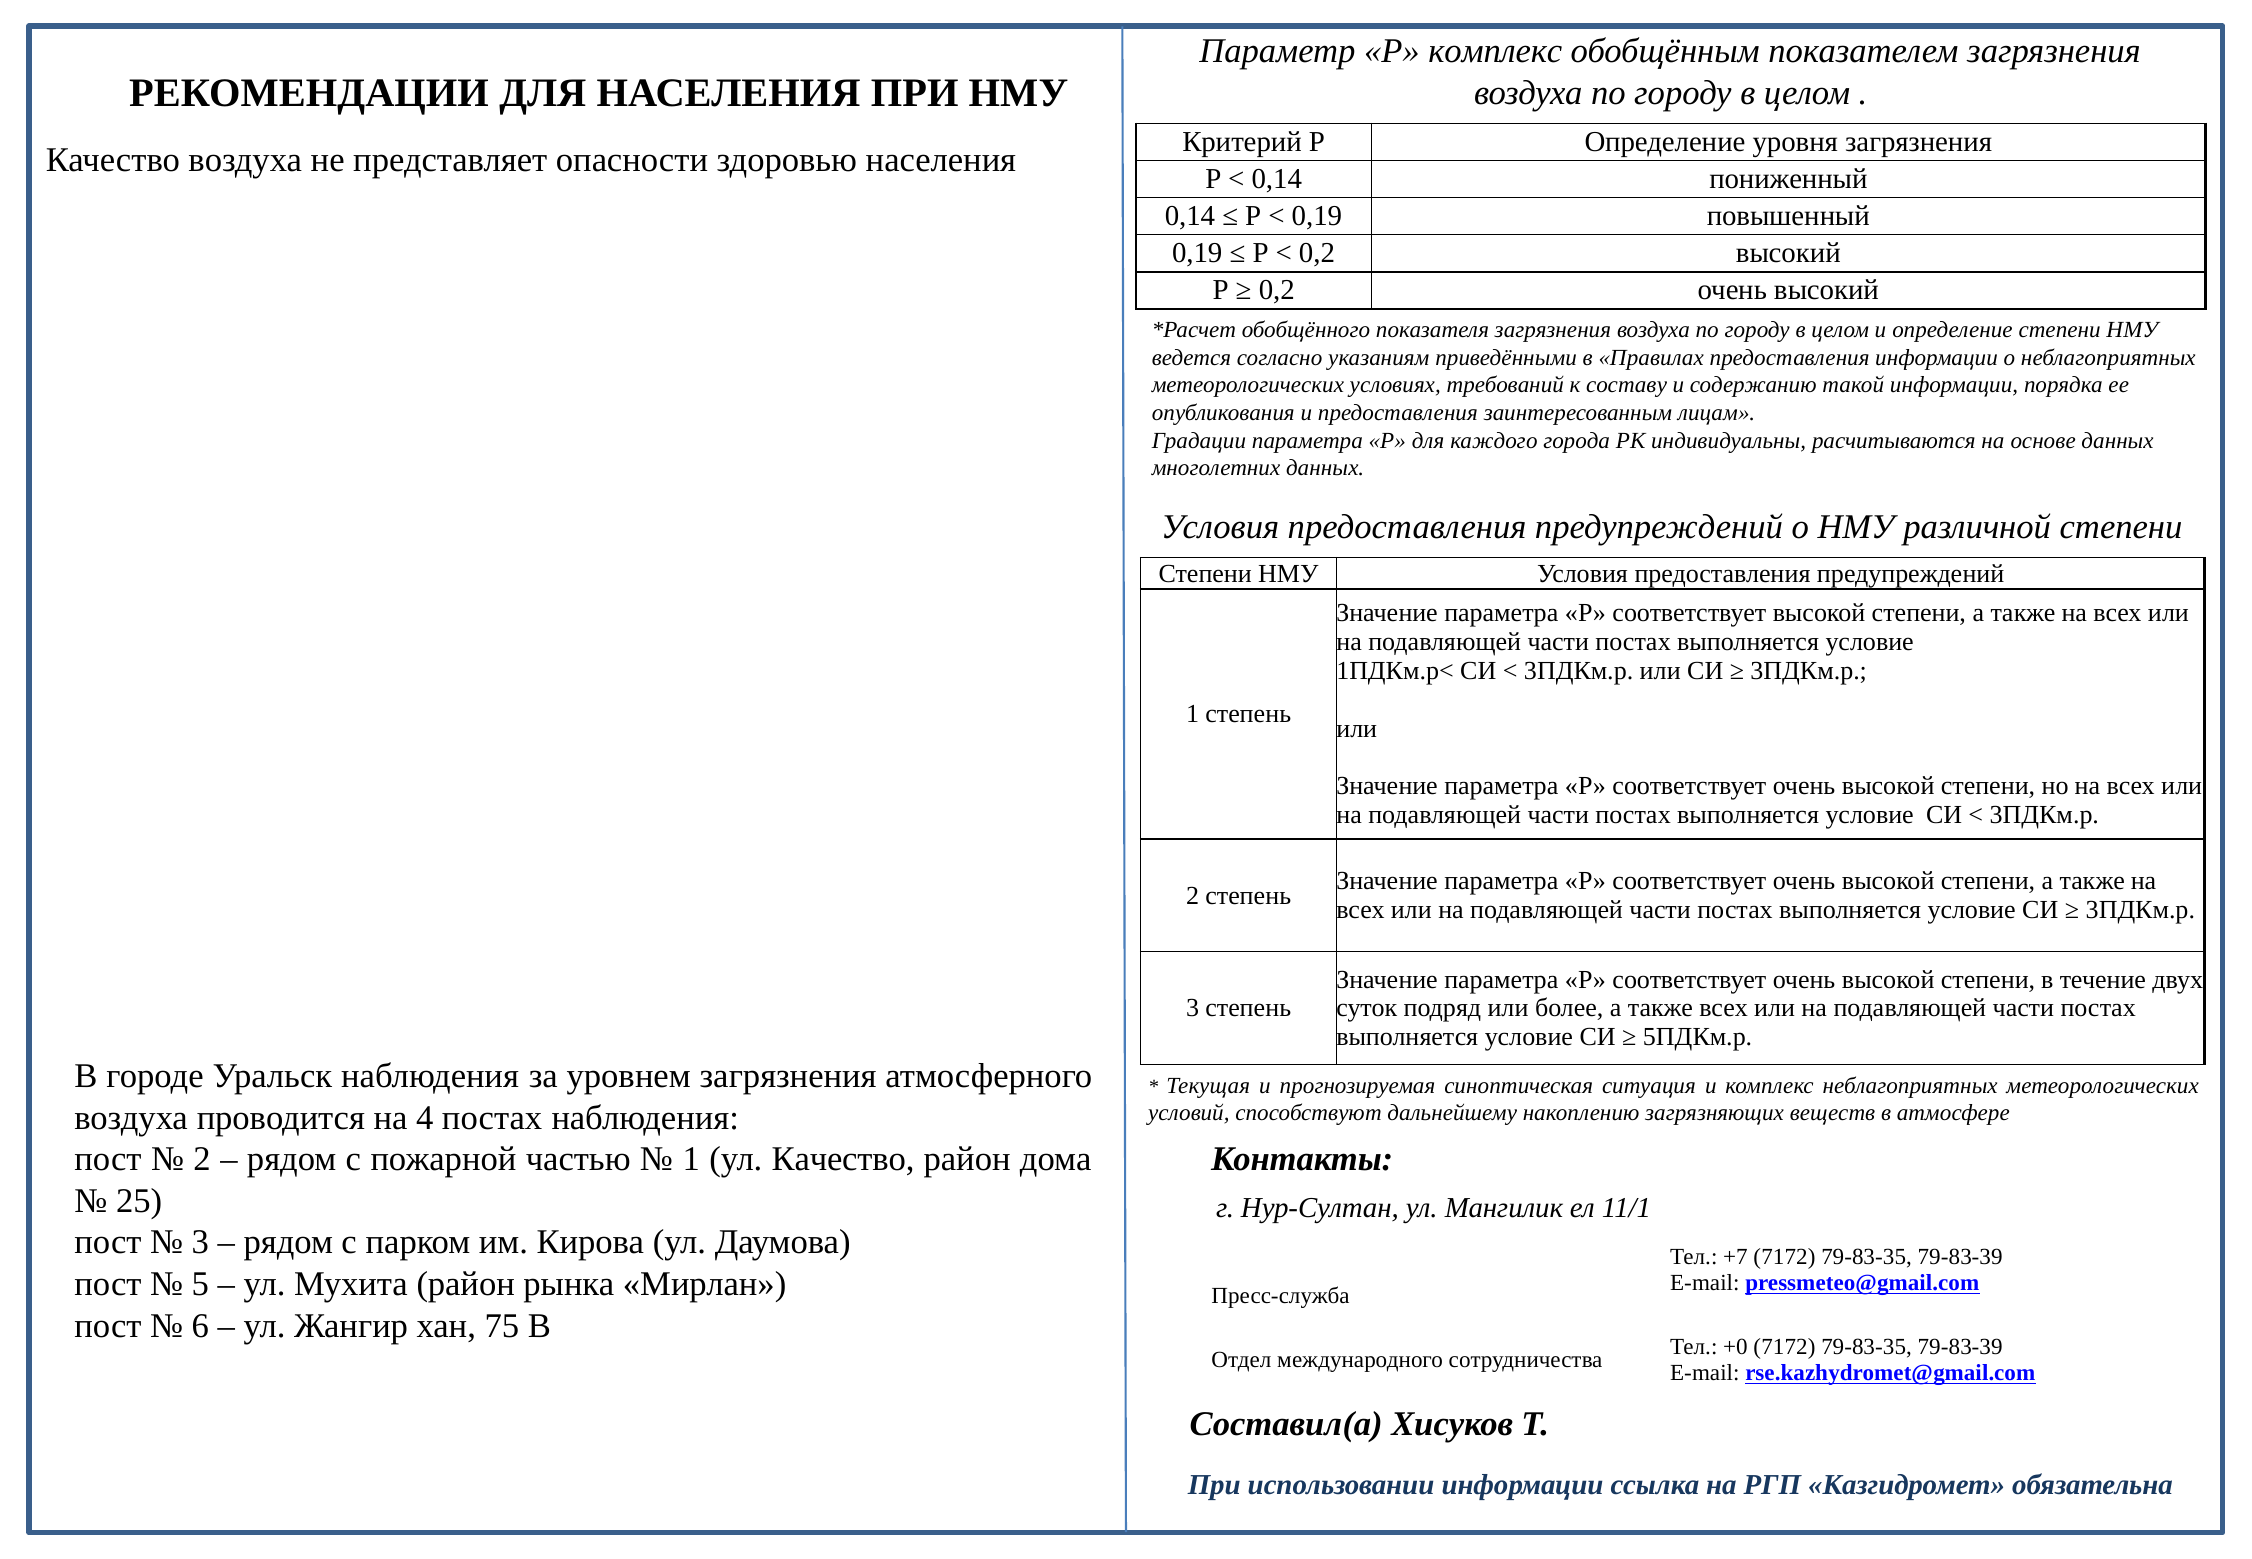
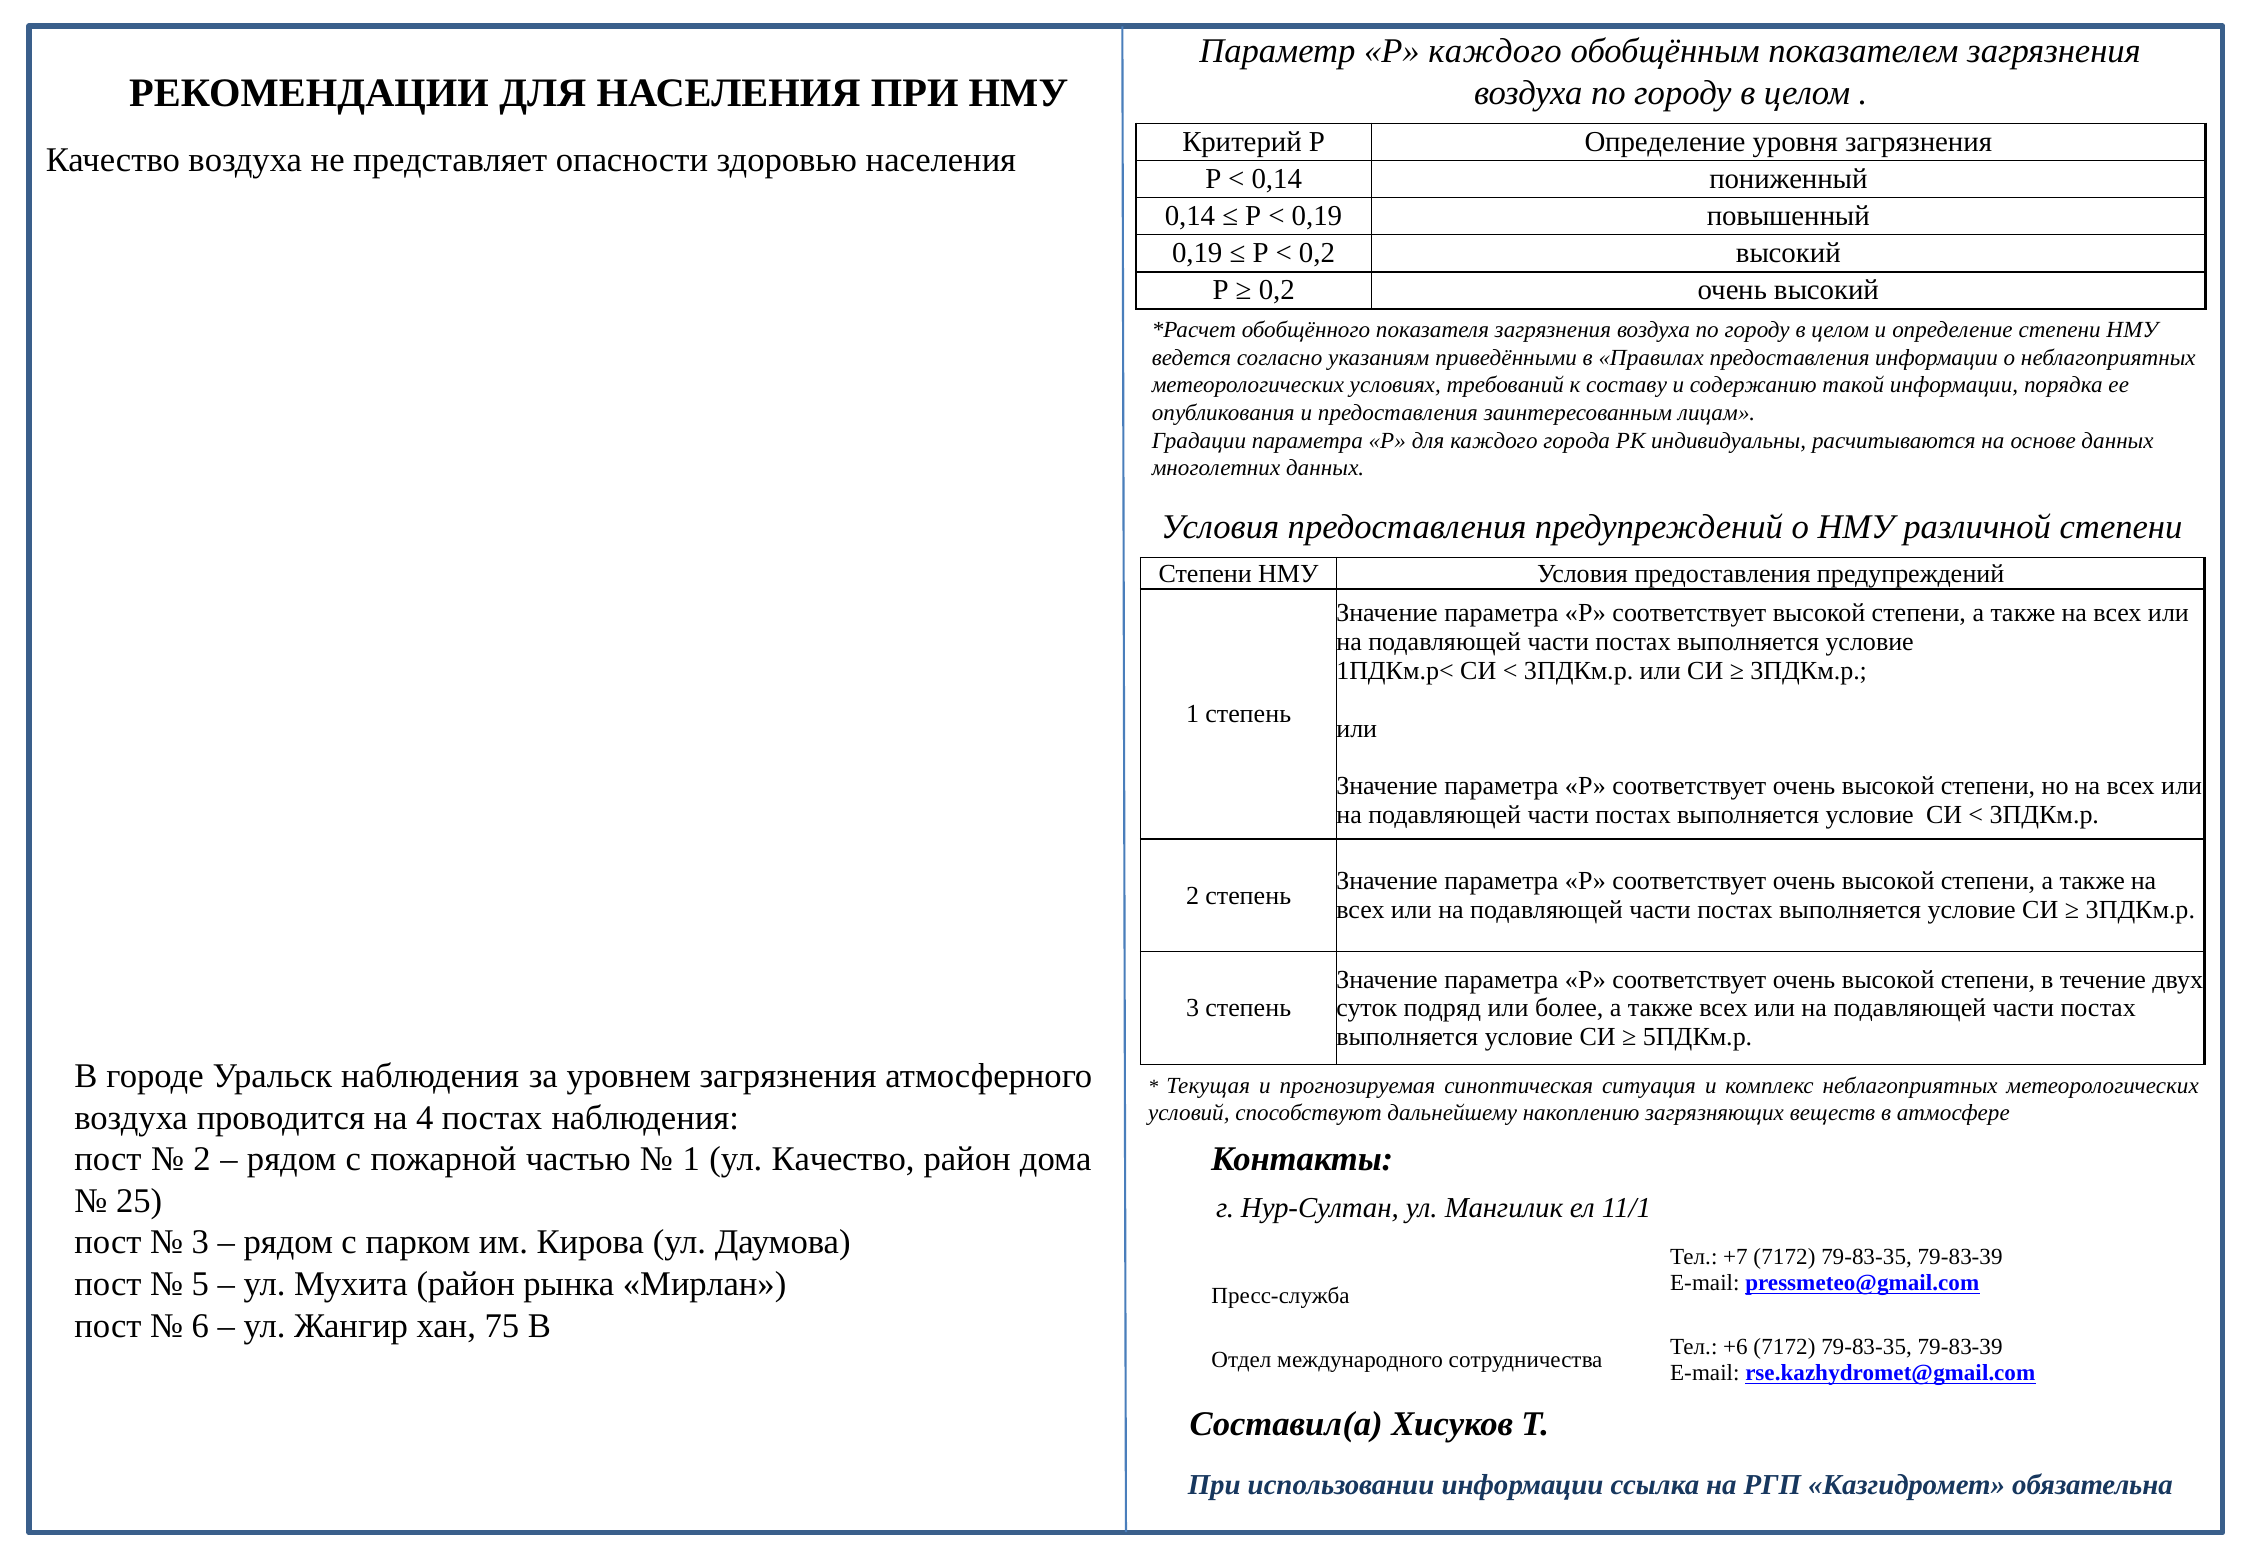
Р комплекс: комплекс -> каждого (1495, 52)
+0: +0 -> +6 (1735, 1347)
